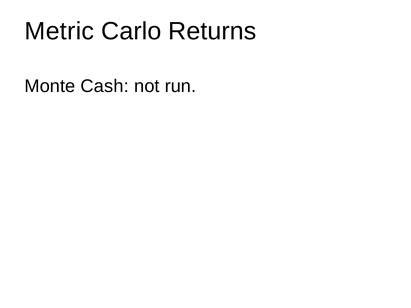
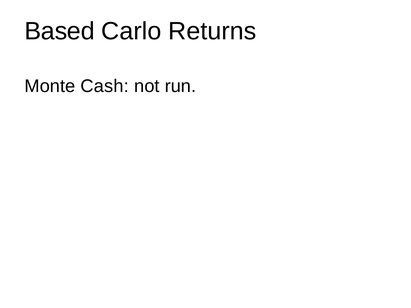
Metric: Metric -> Based (60, 31)
